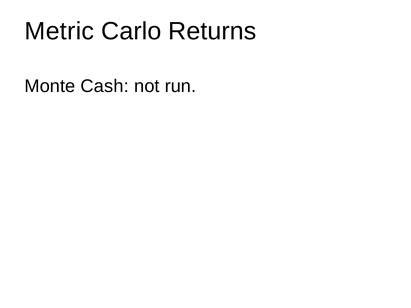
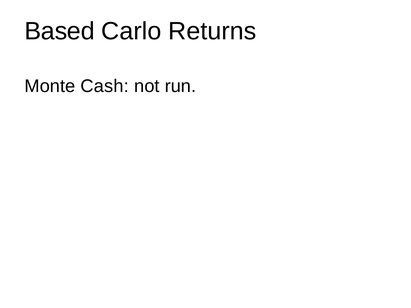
Metric: Metric -> Based (60, 31)
